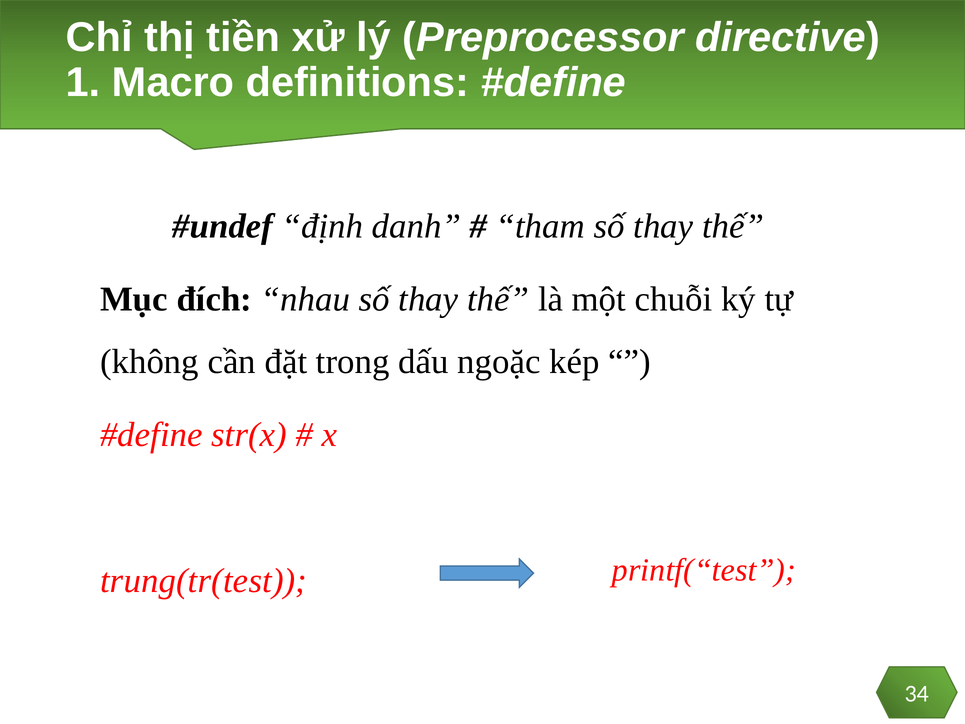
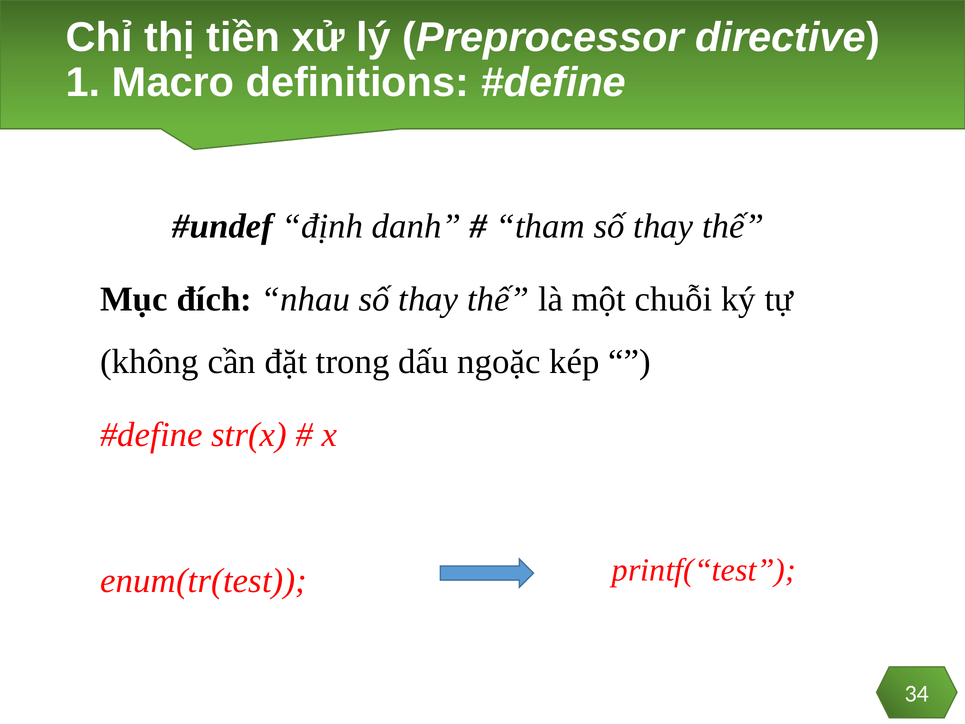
trung(tr(test: trung(tr(test -> enum(tr(test (204, 581)
